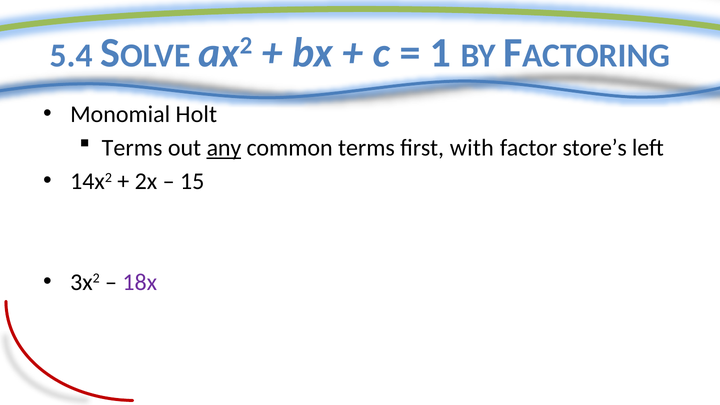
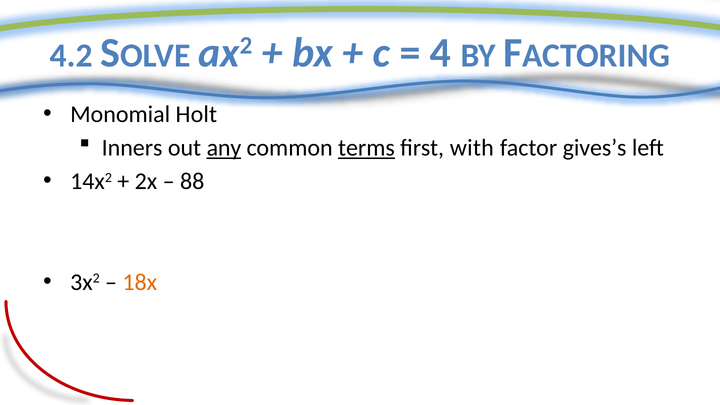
5.4: 5.4 -> 4.2 (71, 56)
1: 1 -> 4 (441, 53)
Terms: Terms -> Inners (132, 148)
terms underline: none -> present (366, 148)
store’s: store’s -> gives’s (595, 148)
15: 15 -> 88 (192, 181)
18x colour: purple -> orange (140, 282)
